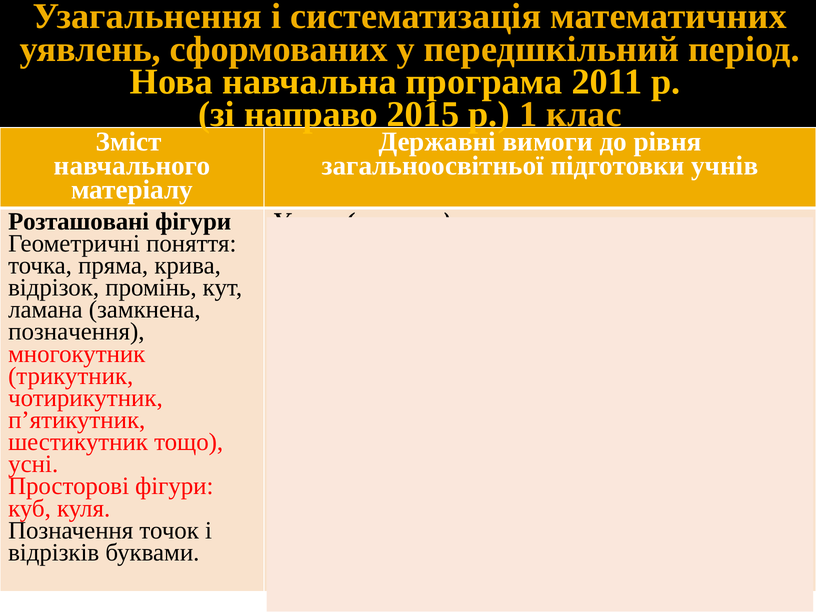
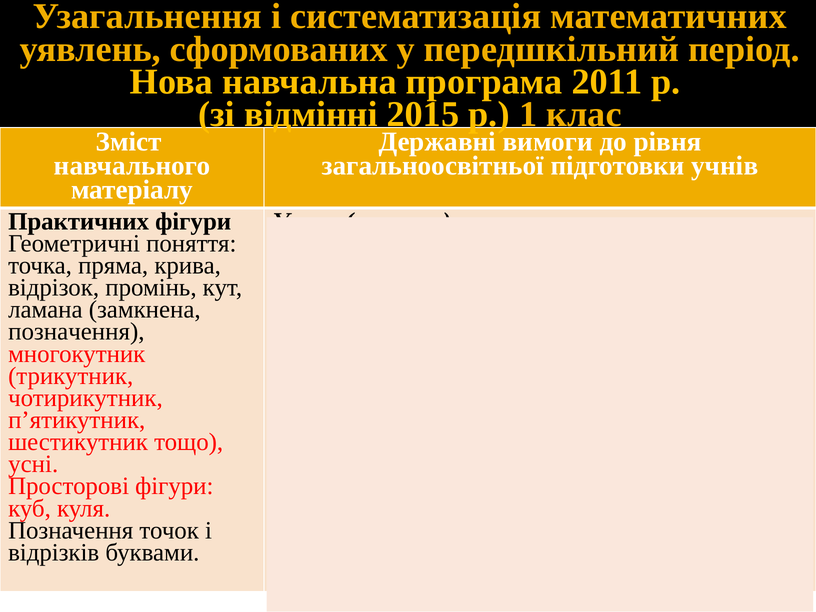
направо: направо -> відмінні (311, 114)
Розташовані: Розташовані -> Практичних (79, 221)
